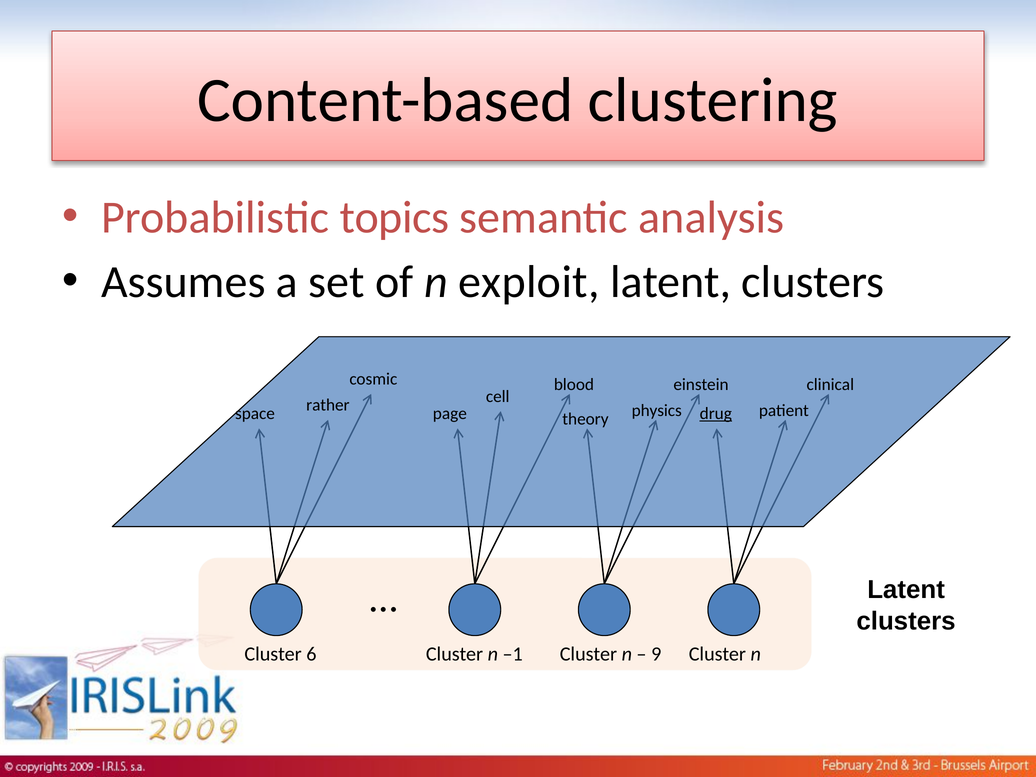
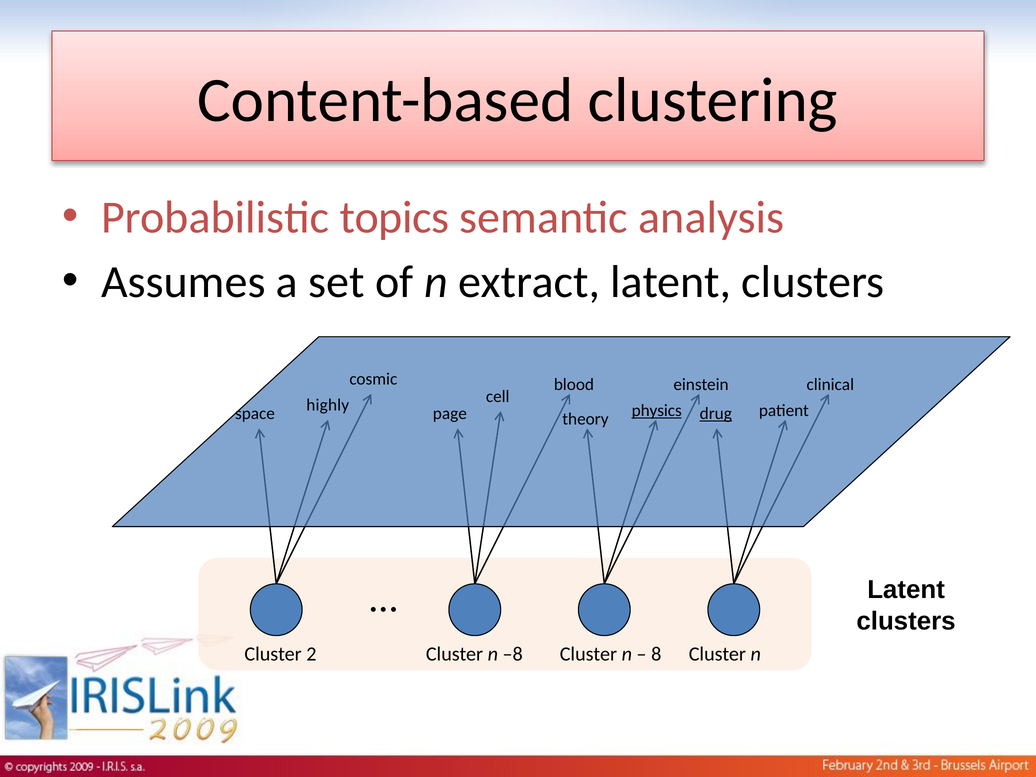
exploit: exploit -> extract (529, 282)
rather: rather -> highly (328, 405)
physics underline: none -> present (657, 411)
6: 6 -> 2 (311, 654)
–1: –1 -> –8 (513, 654)
9: 9 -> 8 (656, 654)
